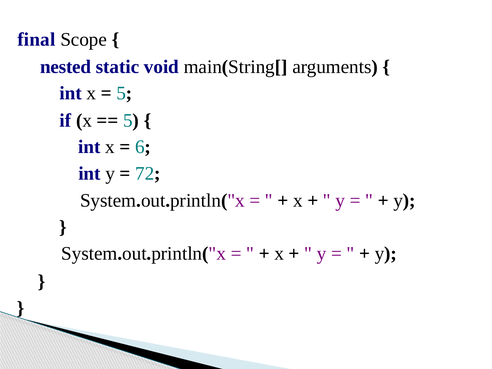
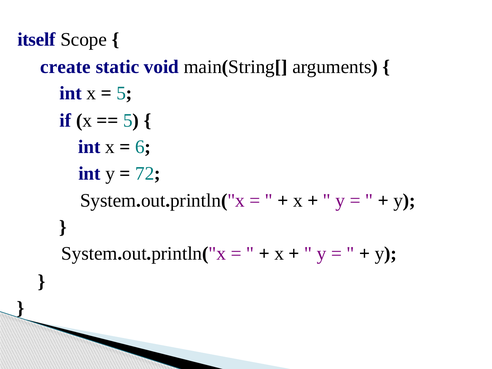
final: final -> itself (37, 40)
nested: nested -> create (65, 67)
